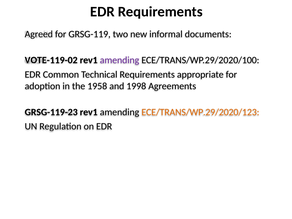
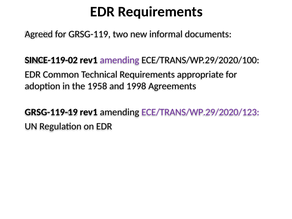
VOTE-119-02: VOTE-119-02 -> SINCE-119-02 (51, 60)
GRSG-119-23: GRSG-119-23 -> GRSG-119-19 (51, 112)
ECE/TRANS/WP.29/2020/123 colour: orange -> purple (200, 112)
